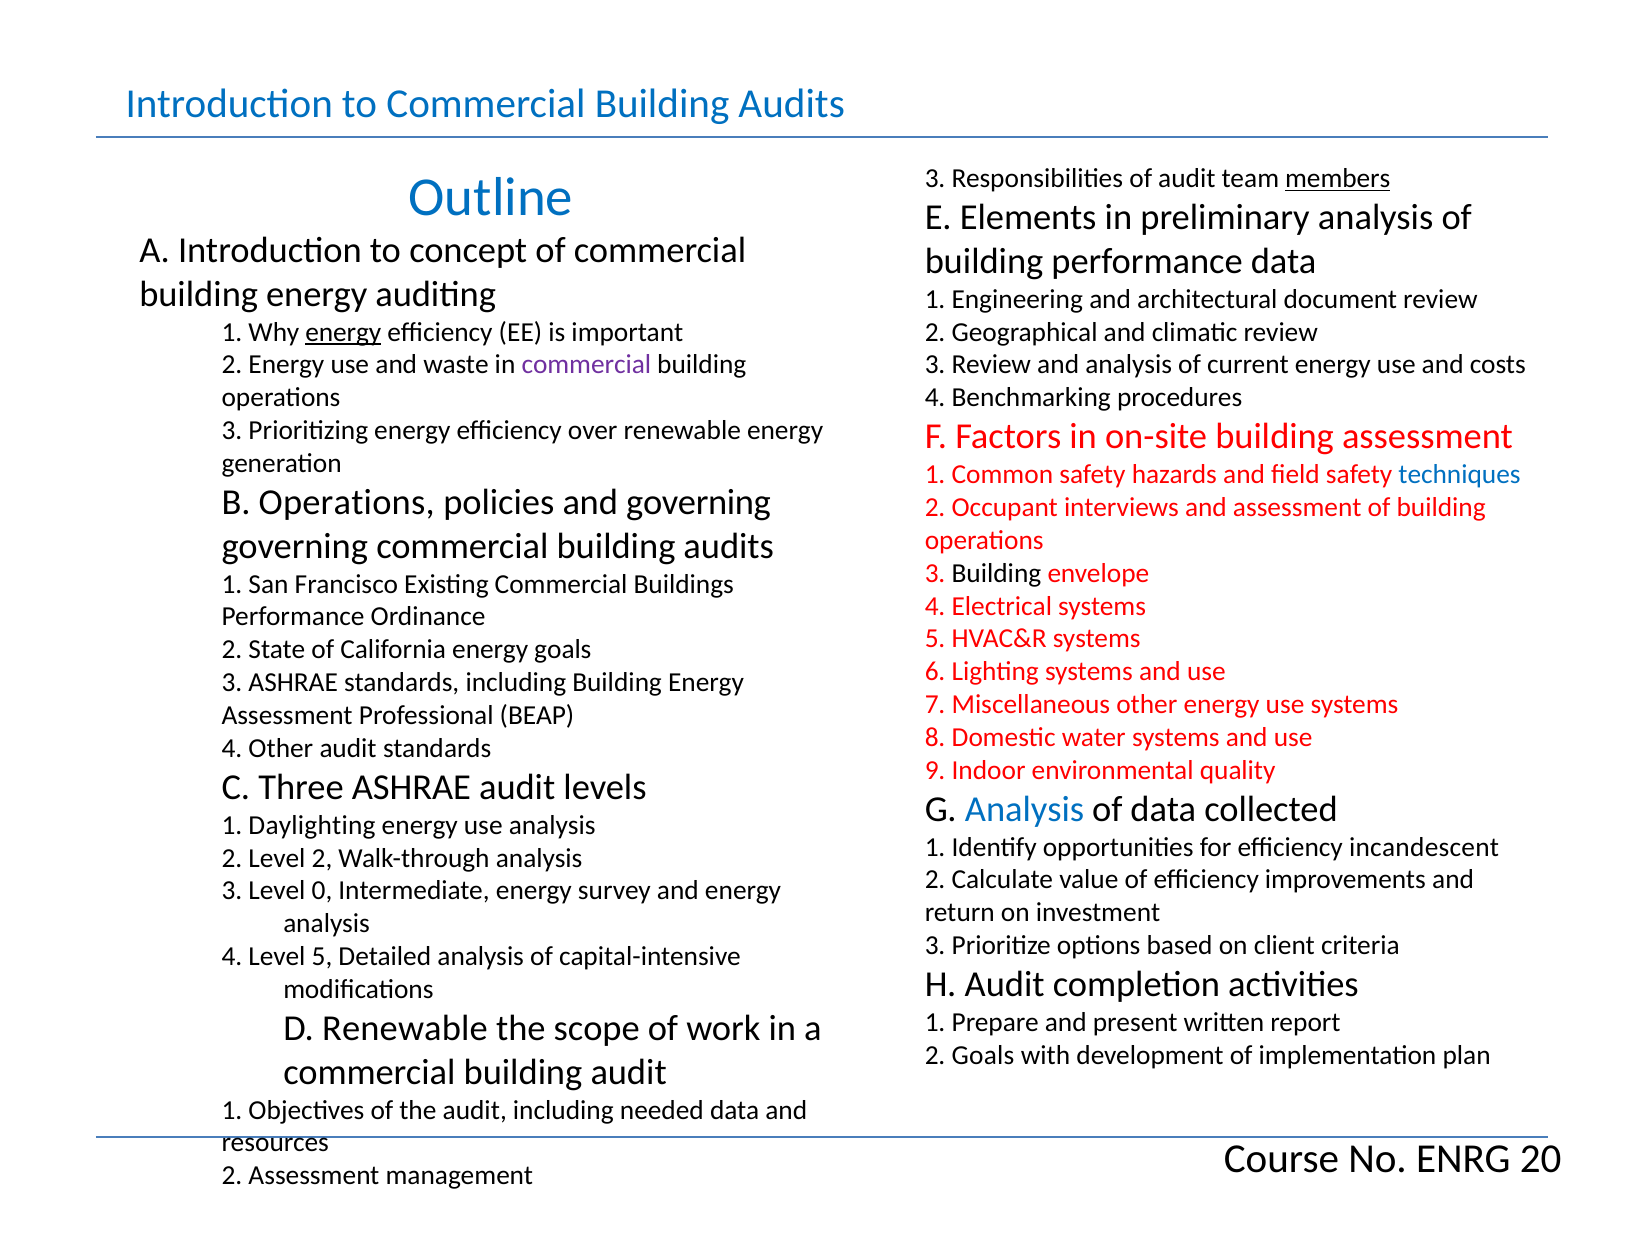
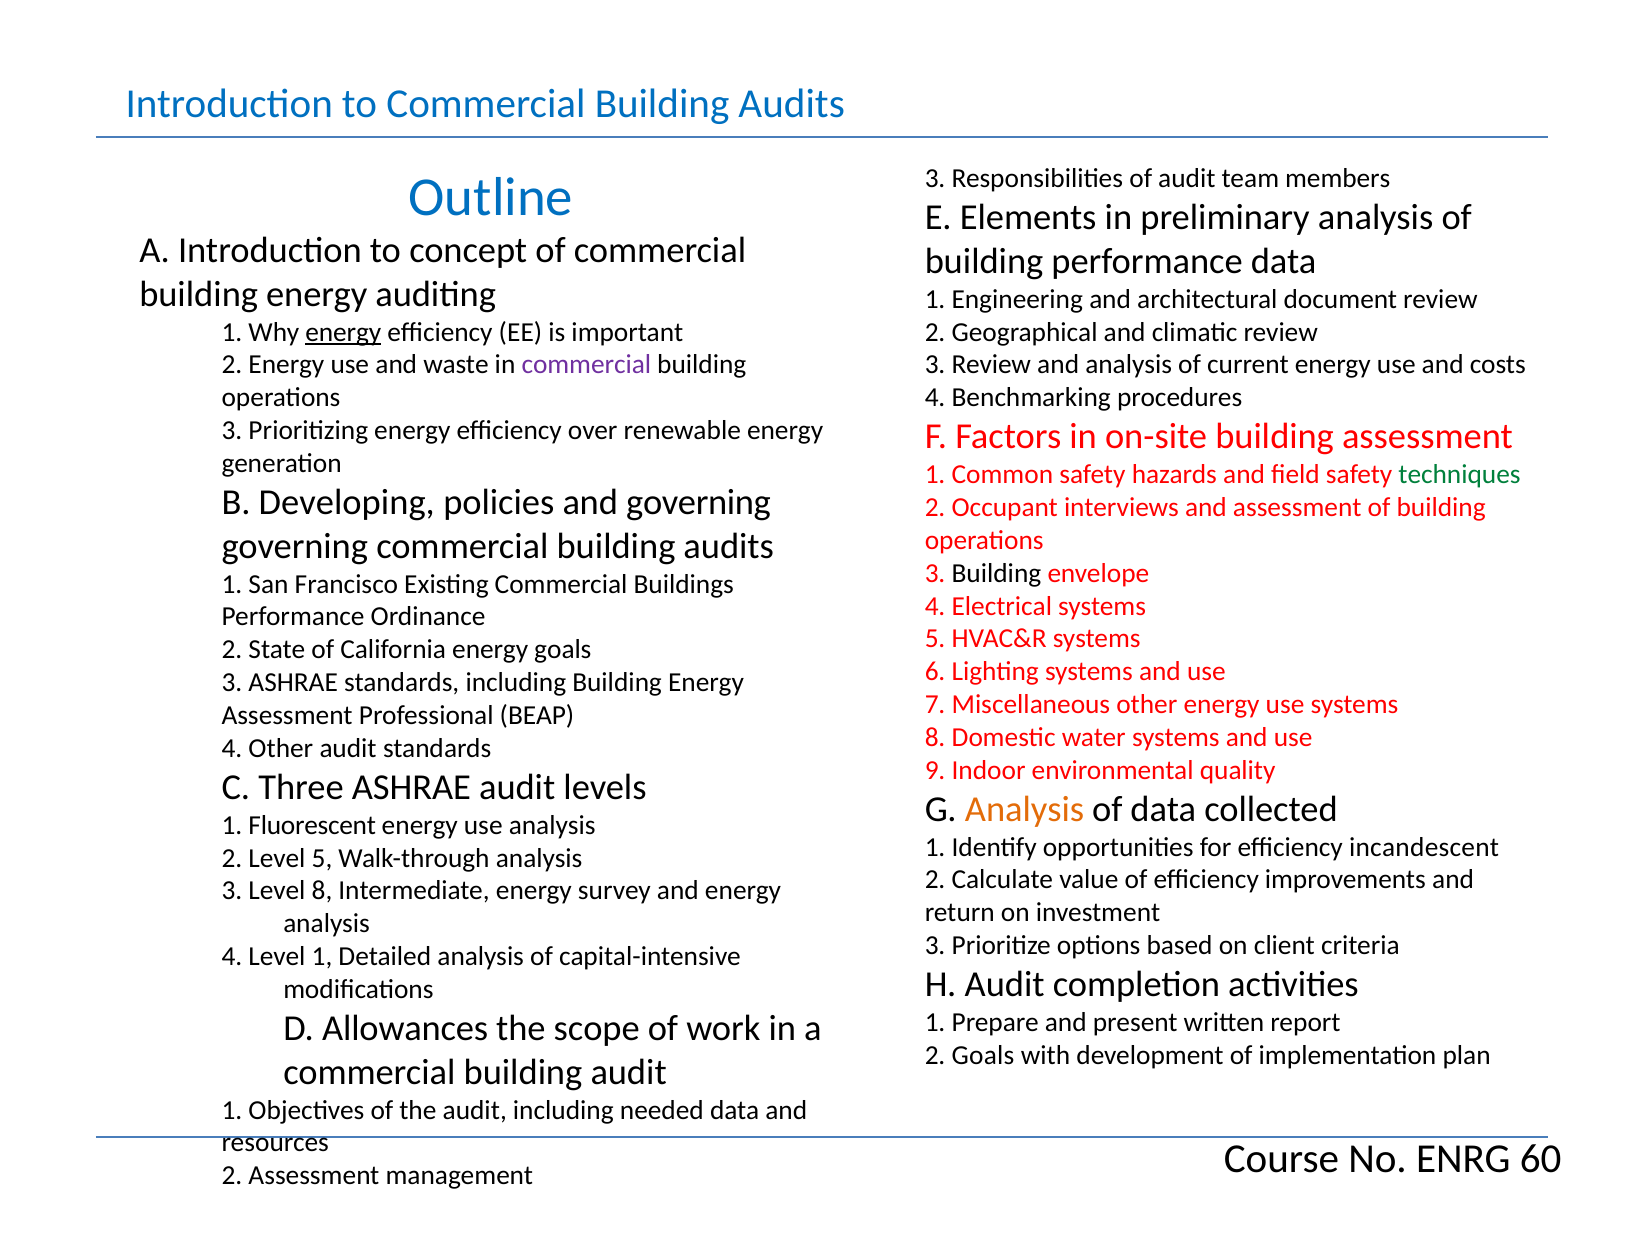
members underline: present -> none (1338, 179)
techniques colour: blue -> green (1459, 474)
B Operations: Operations -> Developing (347, 503)
Analysis colour: blue -> orange (1025, 809)
Daylighting: Daylighting -> Fluorescent (312, 825)
Level 2: 2 -> 5 (322, 858)
Level 0: 0 -> 8 (322, 891)
Level 5: 5 -> 1 (322, 957)
D Renewable: Renewable -> Allowances (405, 1029)
20: 20 -> 60 (1541, 1159)
